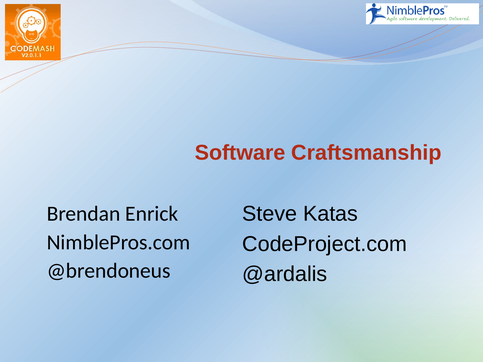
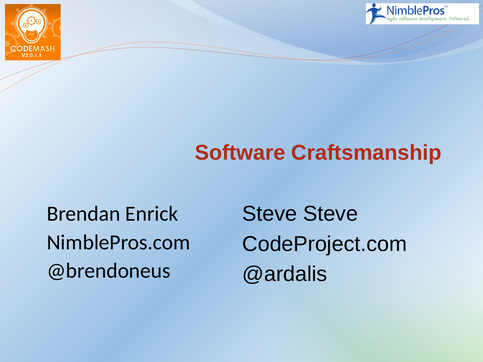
Steve Katas: Katas -> Steve (331, 214)
